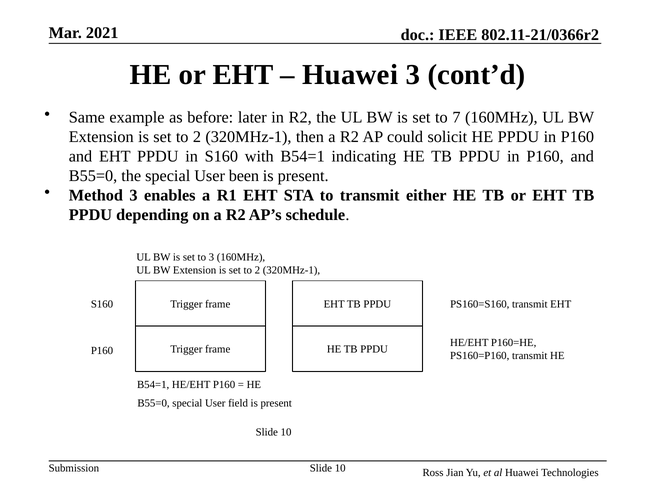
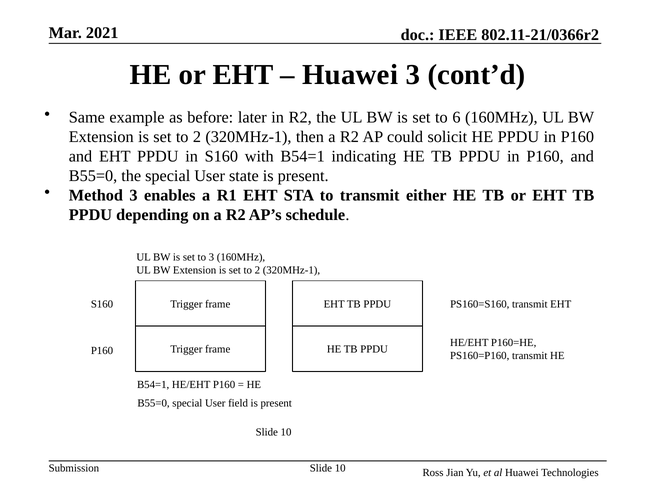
7: 7 -> 6 (456, 117)
been: been -> state (244, 176)
